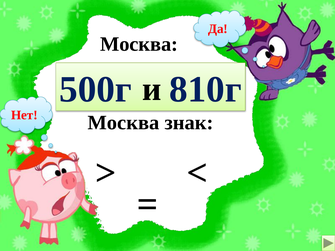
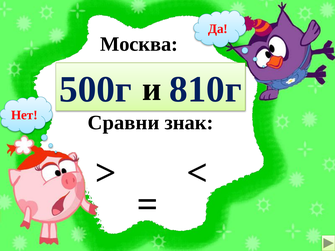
Москва: Москва -> Сравни (124, 123)
